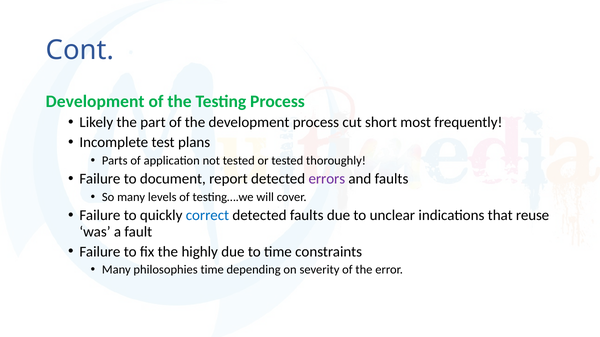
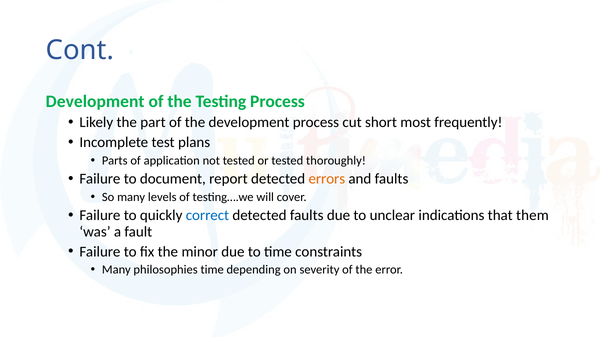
errors colour: purple -> orange (327, 179)
reuse: reuse -> them (532, 216)
highly: highly -> minor (200, 252)
